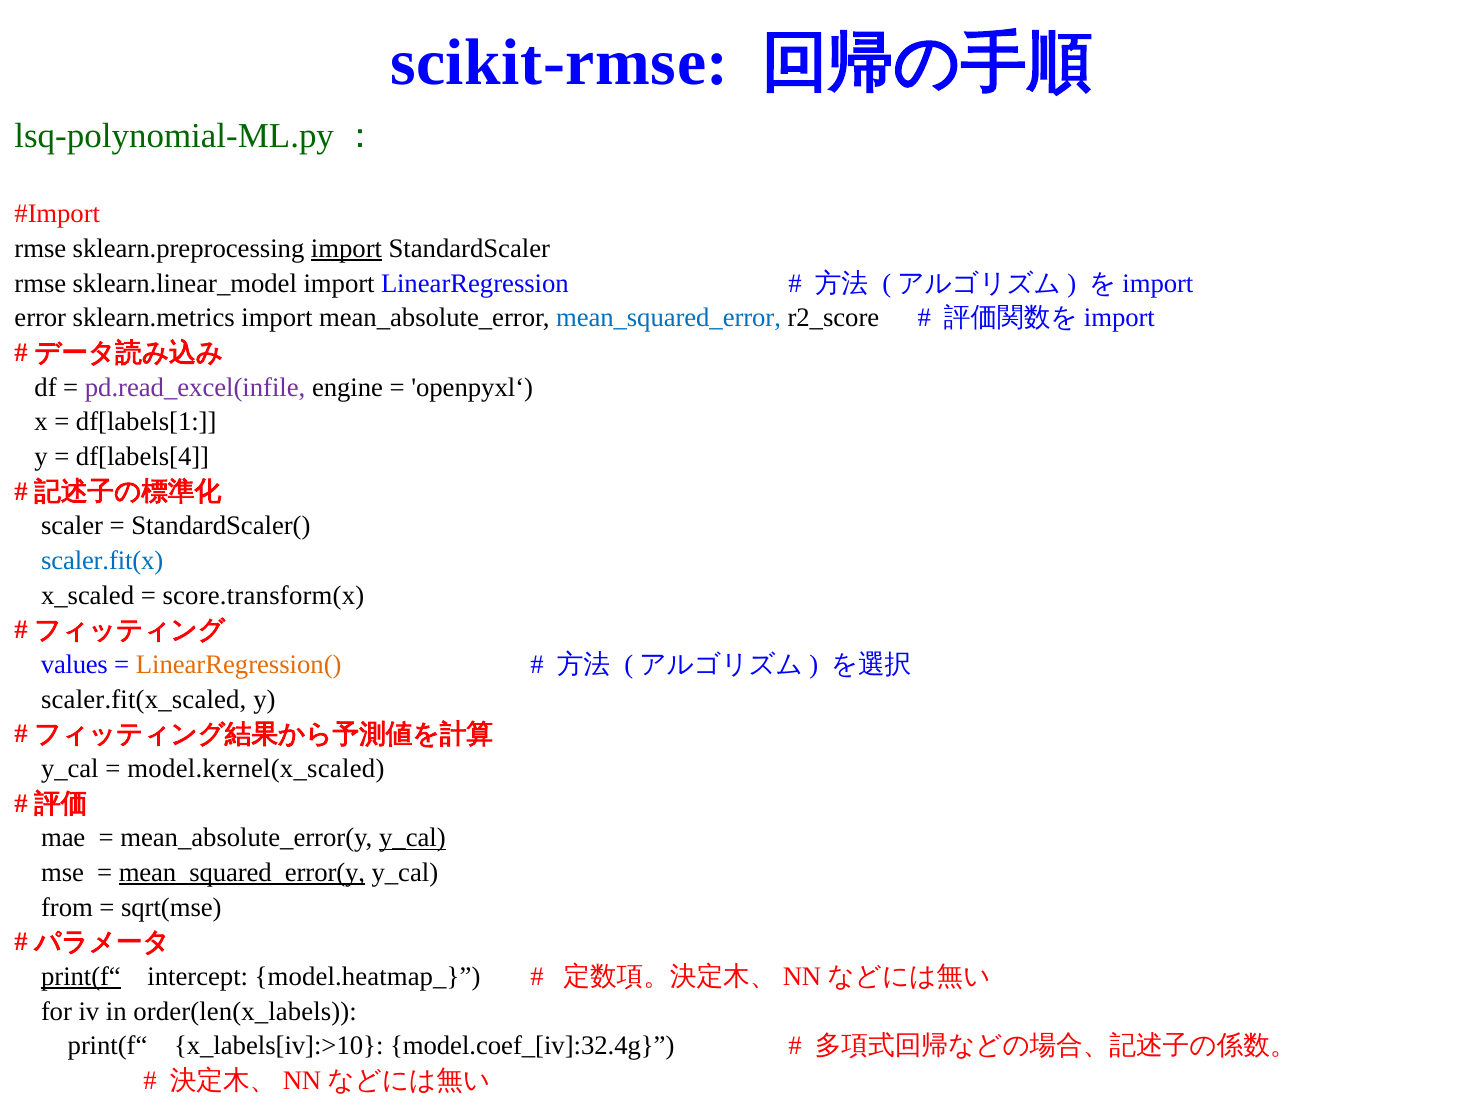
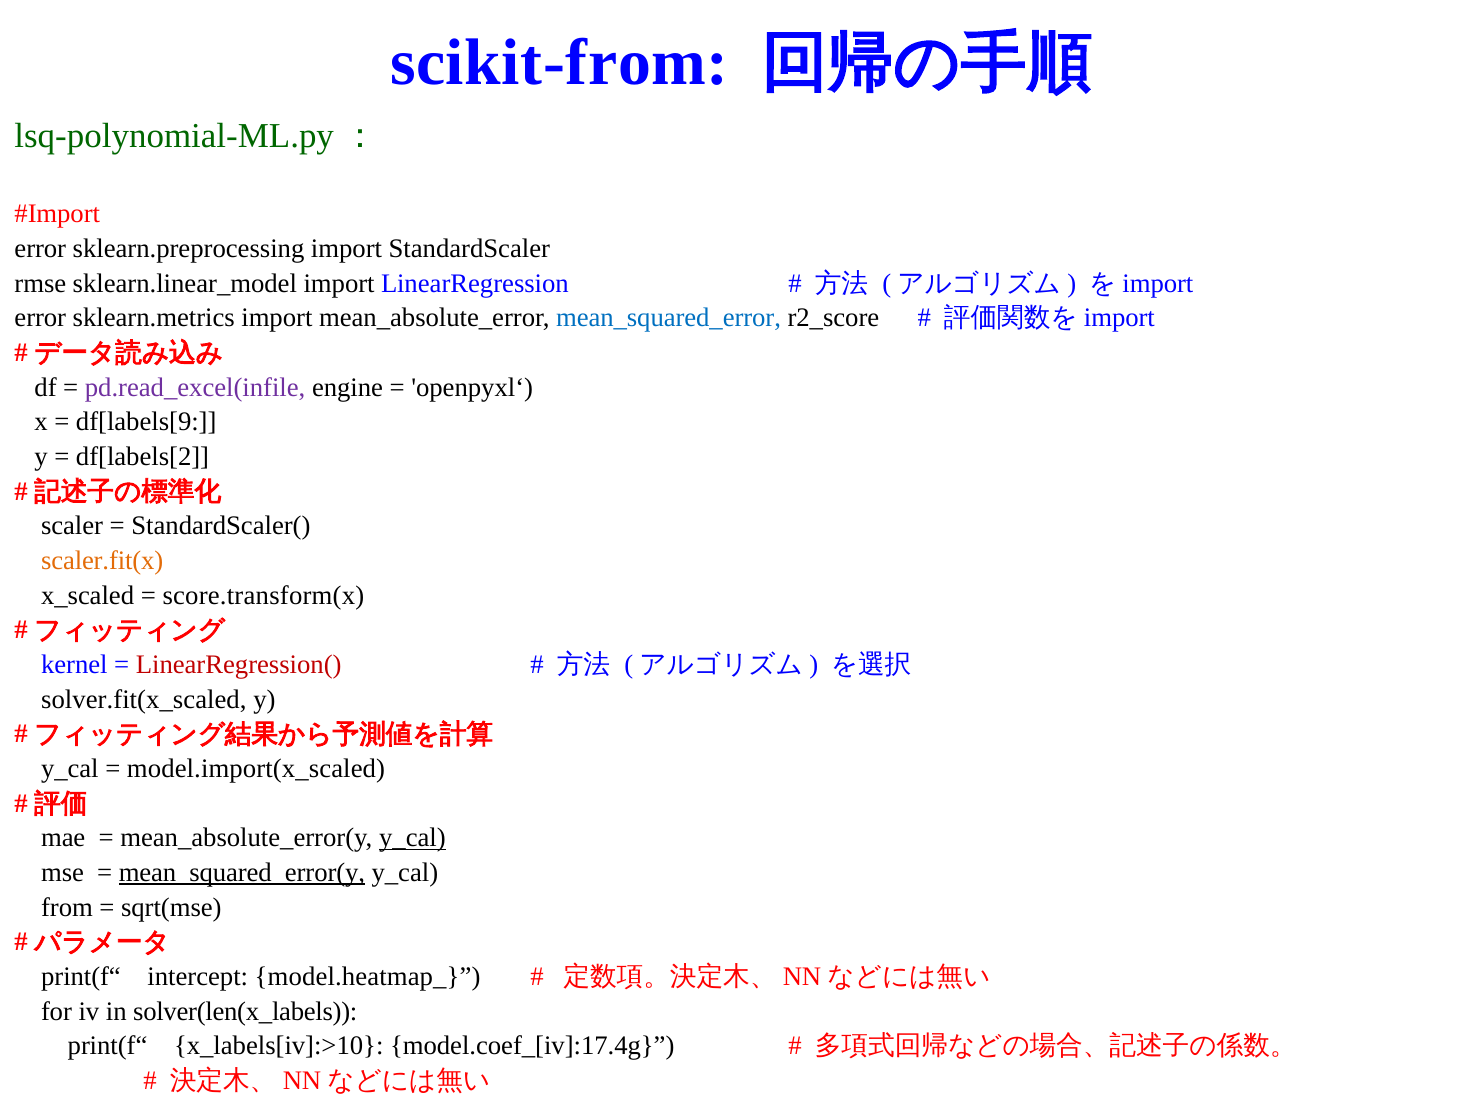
scikit-rmse: scikit-rmse -> scikit-from (559, 62)
rmse: rmse -> error (40, 248)
import underline: present -> none (346, 248)
df[labels[1: df[labels[1 -> df[labels[9 (146, 422)
df[labels[4: df[labels[4 -> df[labels[2 (143, 456)
scaler.fit(x colour: blue -> orange (102, 560)
values: values -> kernel (74, 664)
LinearRegression( colour: orange -> red (239, 664)
scaler.fit(x_scaled: scaler.fit(x_scaled -> solver.fit(x_scaled (144, 699)
model.kernel(x_scaled: model.kernel(x_scaled -> model.import(x_scaled (256, 768)
print(f“ underline: present -> none (81, 976)
order(len(x_labels: order(len(x_labels -> solver(len(x_labels (245, 1011)
model.coef_[iv]:32.4g: model.coef_[iv]:32.4g -> model.coef_[iv]:17.4g (532, 1045)
